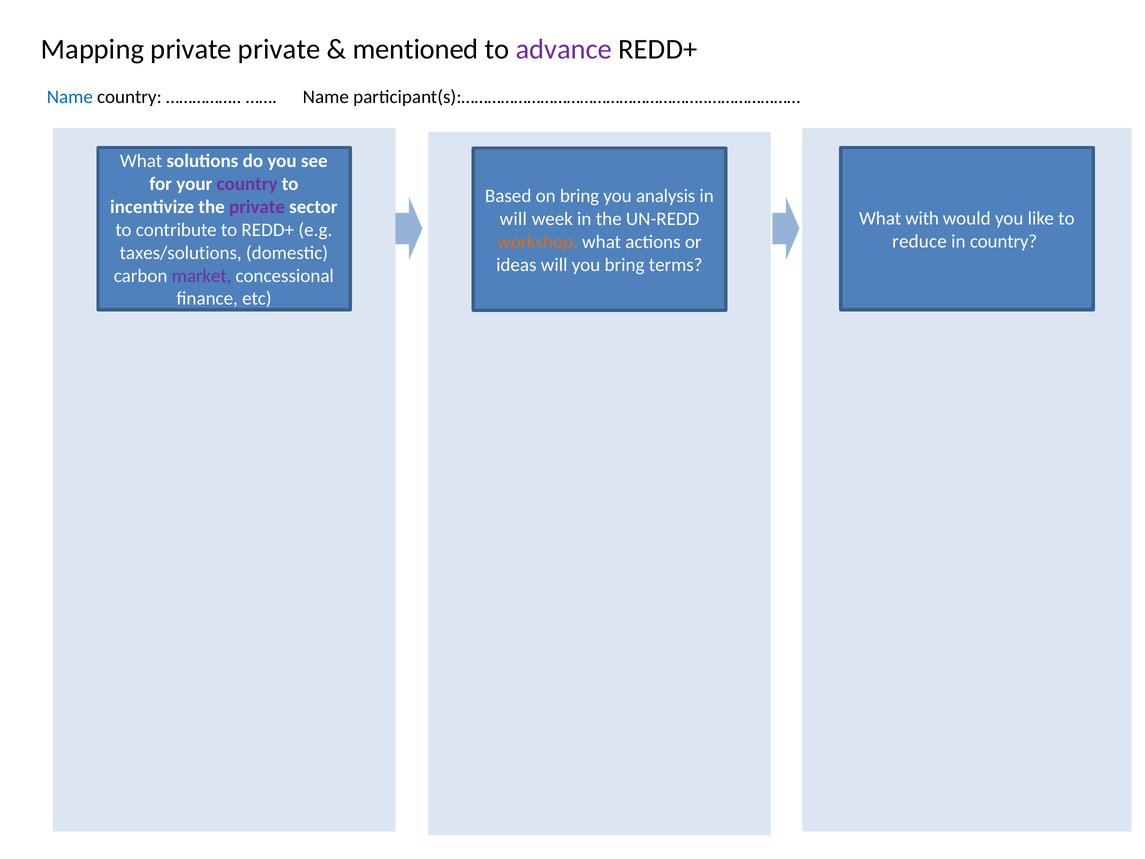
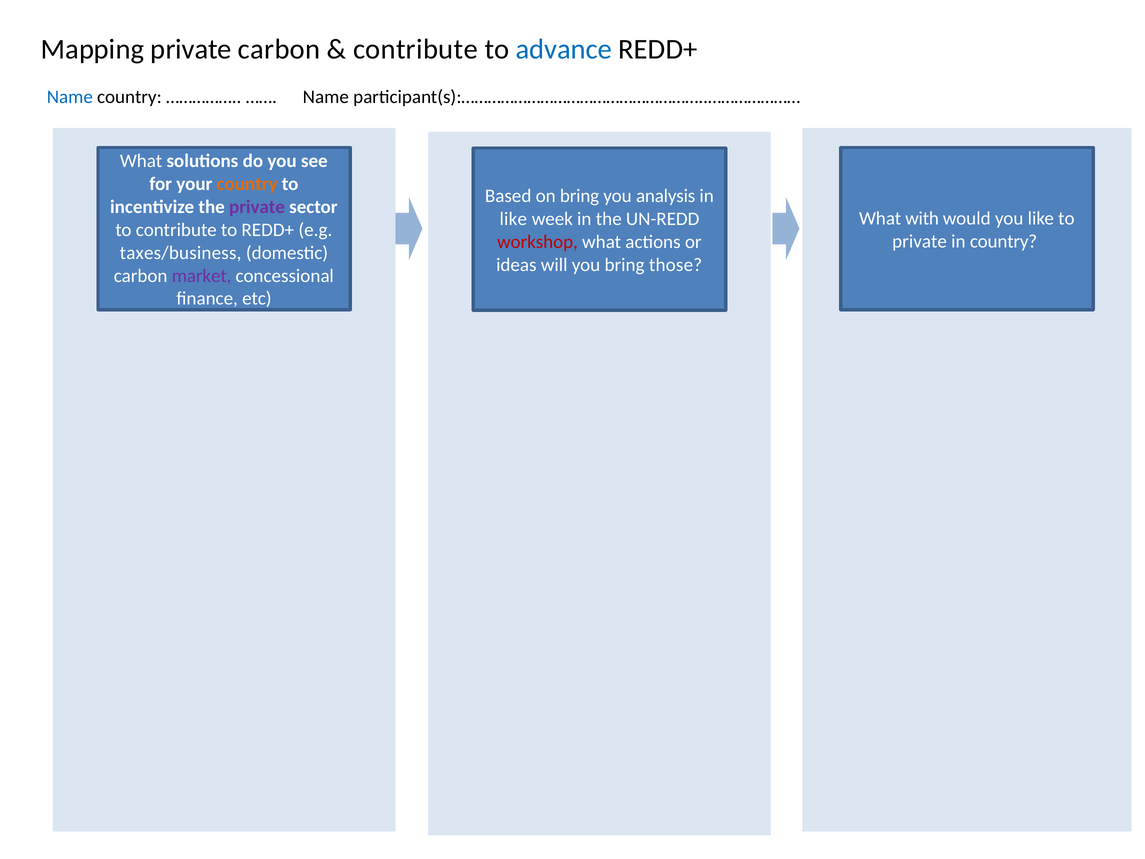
private private: private -> carbon (279, 49)
mentioned: mentioned -> contribute (415, 49)
advance colour: purple -> blue (564, 49)
country colour: purple -> orange (247, 184)
will: will -> like (513, 219)
reduce: reduce -> private (920, 241)
workshop colour: orange -> red (537, 242)
taxes/solutions: taxes/solutions -> taxes/business (181, 253)
terms: terms -> those (676, 265)
